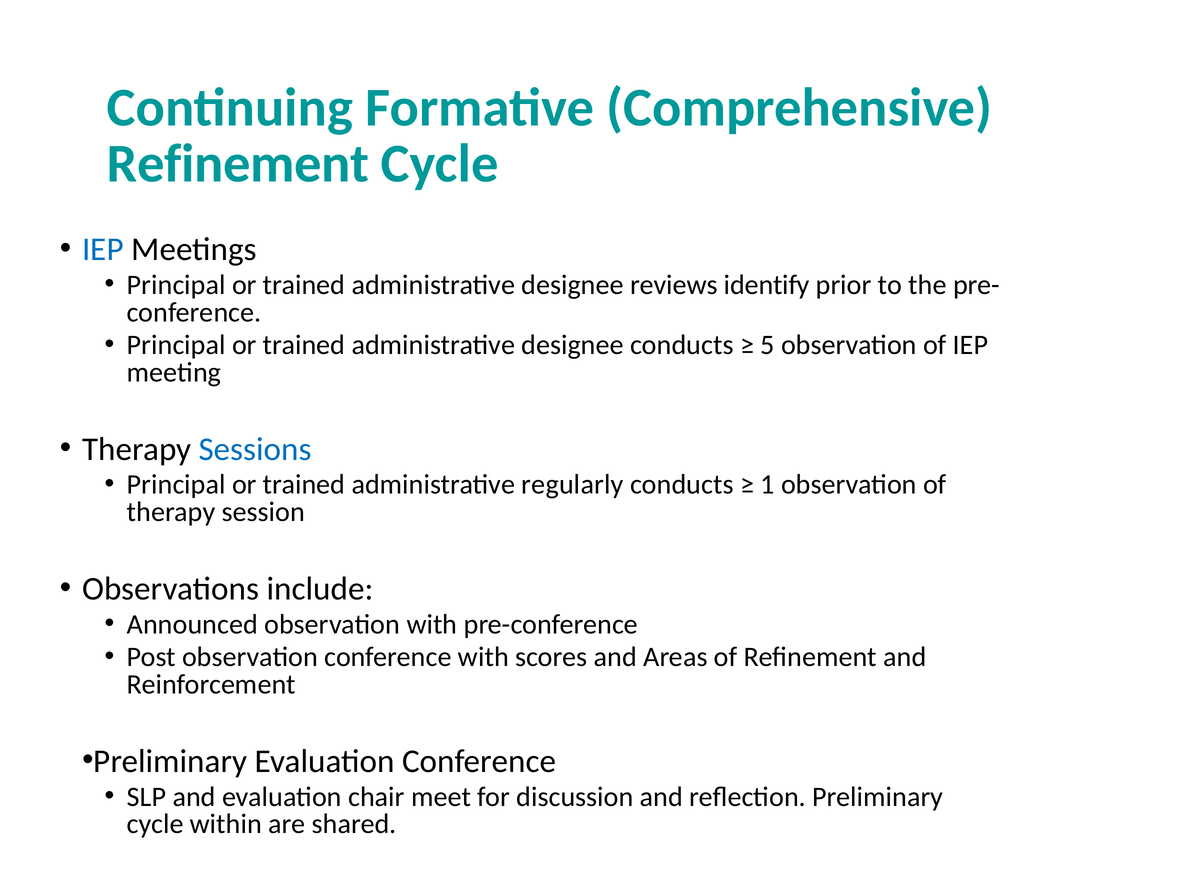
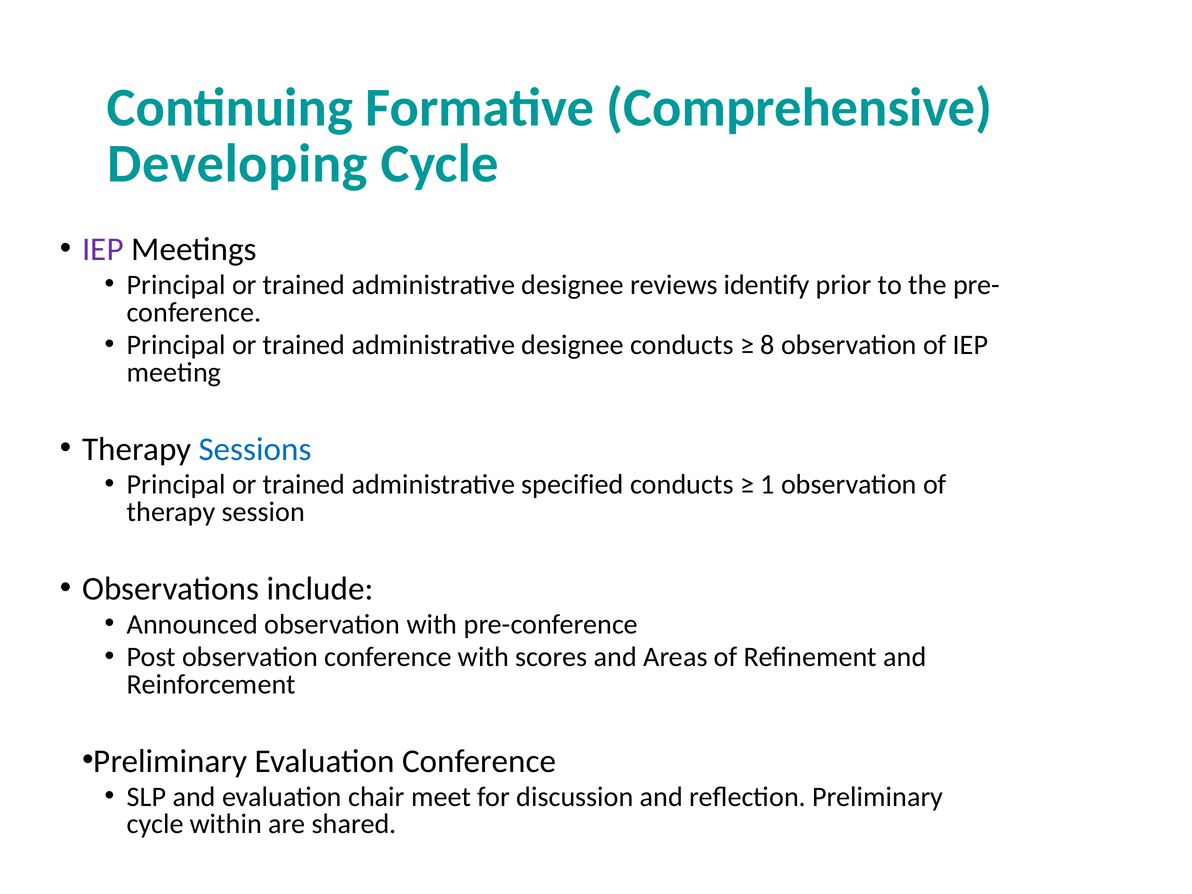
Refinement: Refinement -> Developing (237, 164)
IEP colour: blue -> purple (103, 249)
5: 5 -> 8 (768, 345)
regularly: regularly -> specified (573, 485)
